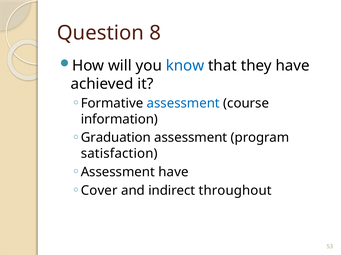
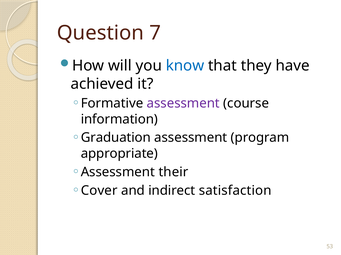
8: 8 -> 7 (155, 33)
assessment colour: blue -> purple (183, 104)
satisfaction: satisfaction -> appropriate (119, 154)
Assessment have: have -> their (173, 172)
throughout: throughout -> satisfaction (235, 191)
